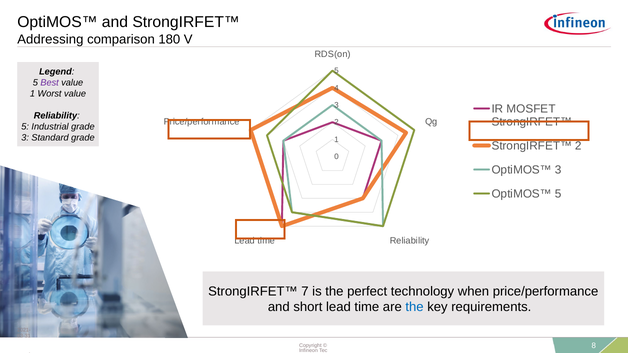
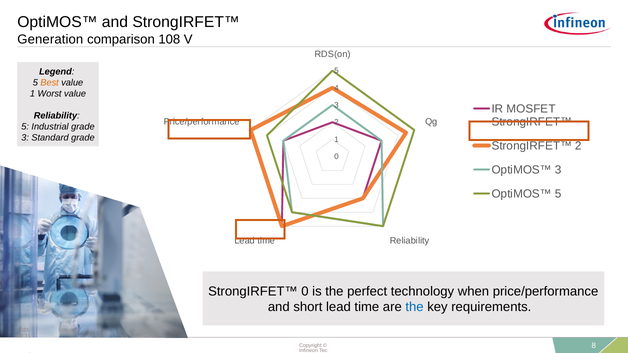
Addressing: Addressing -> Generation (50, 39)
180: 180 -> 108 (169, 39)
Best colour: purple -> orange (50, 83)
StrongIRFET™ 7: 7 -> 0 (305, 292)
